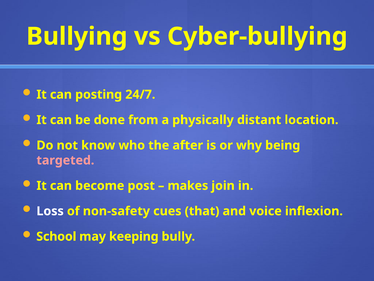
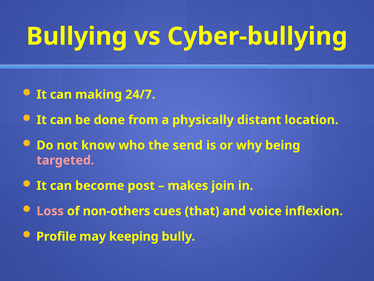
posting: posting -> making (99, 94)
after: after -> send (188, 145)
Loss colour: white -> pink (50, 211)
non-safety: non-safety -> non-others (117, 211)
School: School -> Profile (56, 236)
